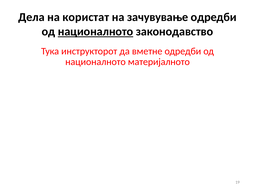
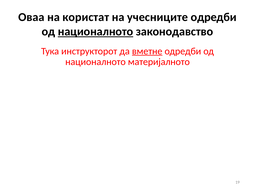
Дела: Дела -> Оваа (31, 17)
зачувување: зачувување -> учесниците (158, 17)
вметне underline: none -> present (147, 51)
